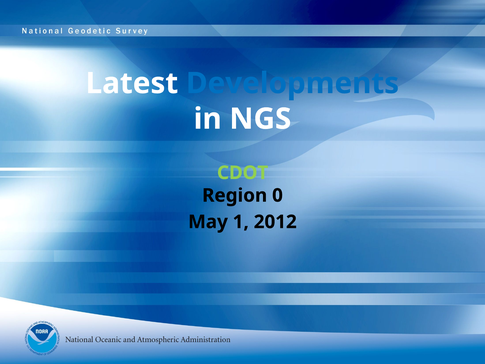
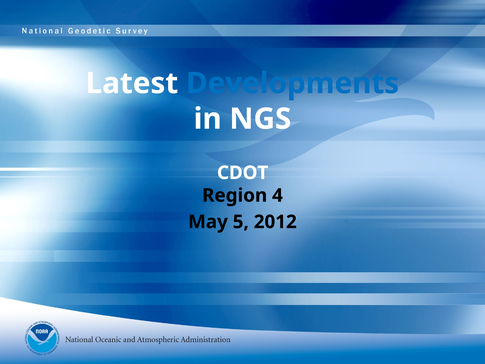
CDOT colour: light green -> white (243, 173)
0: 0 -> 4 (277, 195)
1: 1 -> 5 (241, 222)
